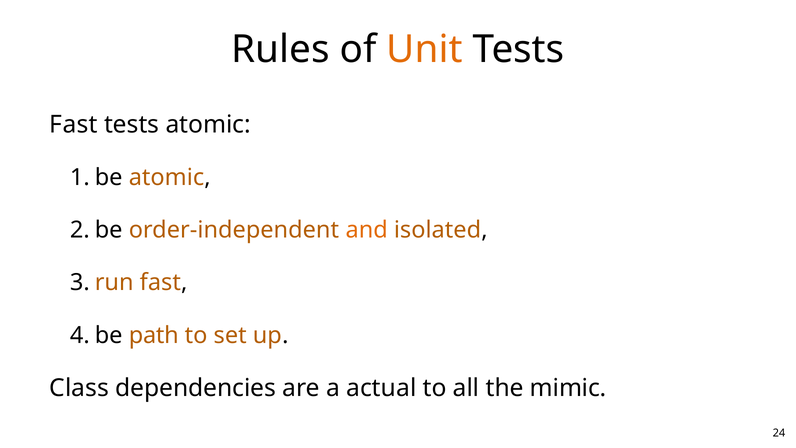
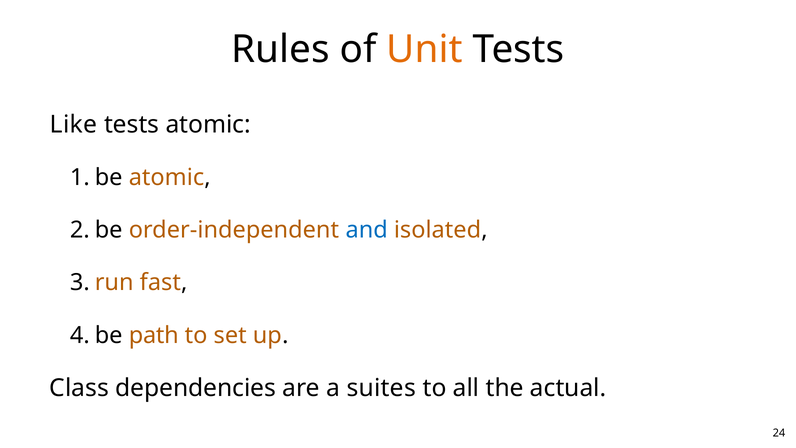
Fast: Fast -> Like (74, 124)
and colour: orange -> blue (367, 230)
actual: actual -> suites (381, 388)
mimic: mimic -> actual (568, 388)
